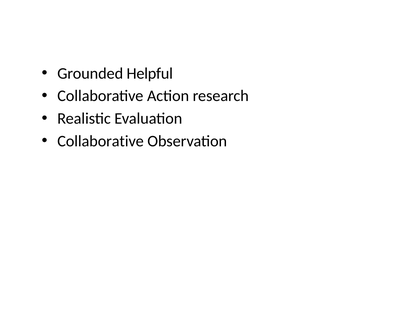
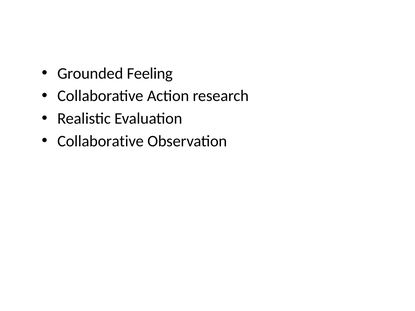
Helpful: Helpful -> Feeling (150, 73)
